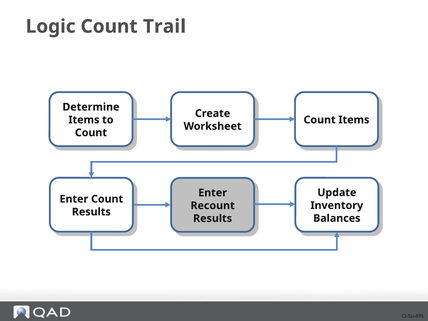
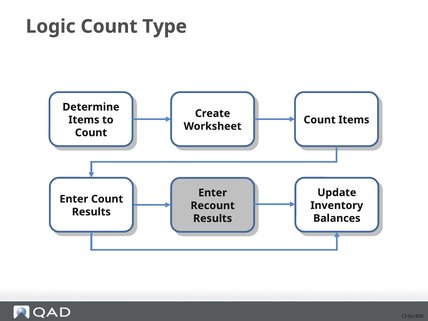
Trail: Trail -> Type (165, 26)
